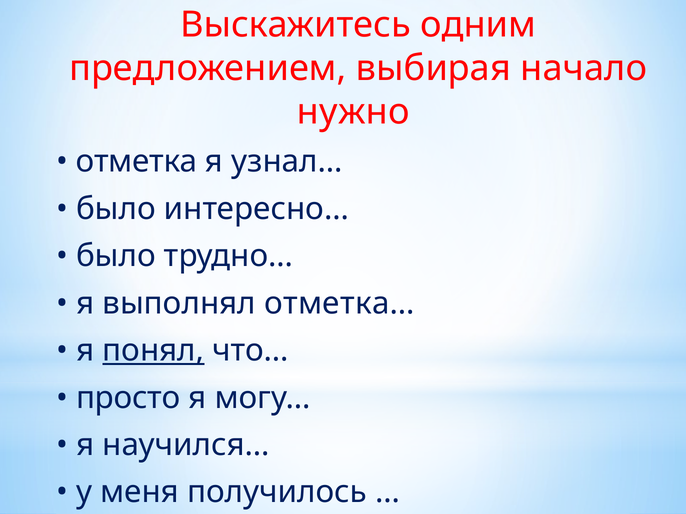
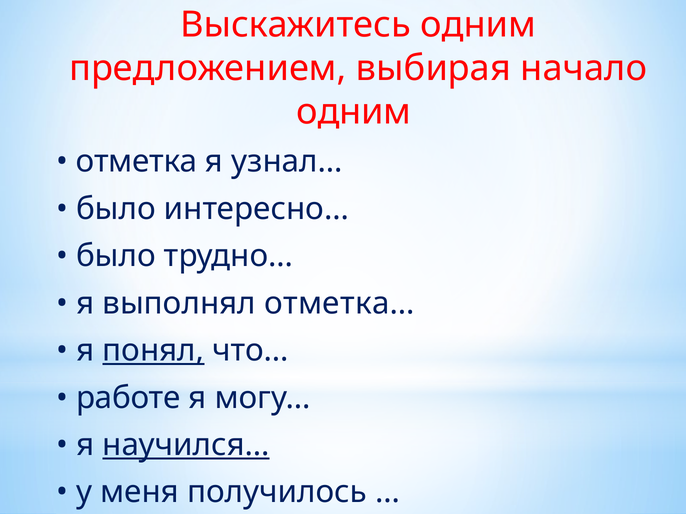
нужно: нужно -> одним (354, 112)
просто: просто -> работе (128, 398)
научился… underline: none -> present (186, 445)
